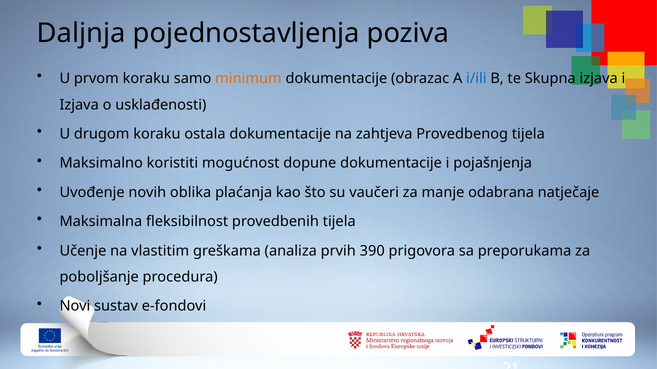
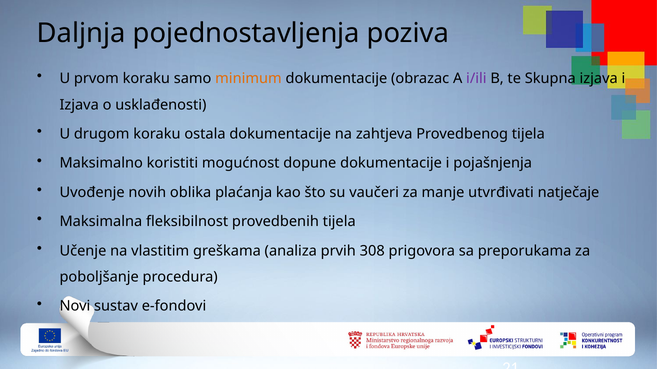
i/ili colour: blue -> purple (476, 79)
odabrana: odabrana -> utvrđivati (501, 193)
390: 390 -> 308 (372, 251)
